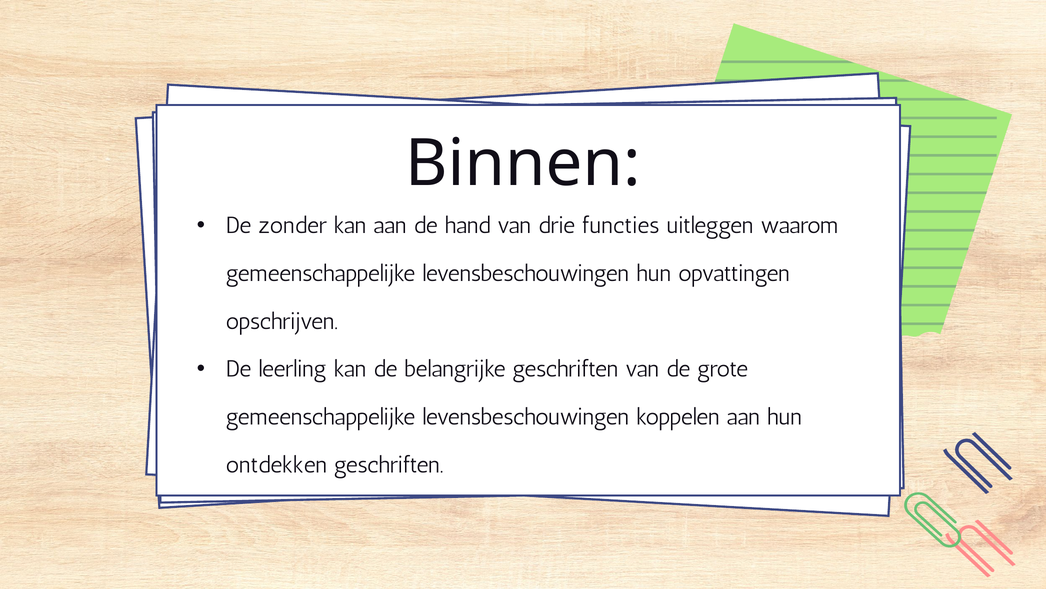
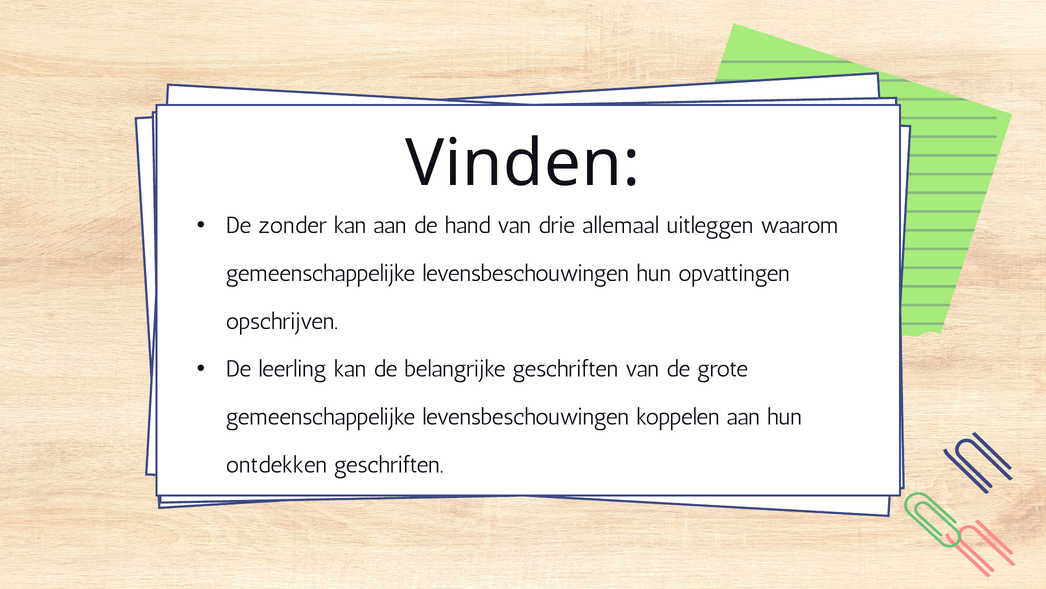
Binnen: Binnen -> Vinden (523, 164)
functies: functies -> allemaal (621, 225)
